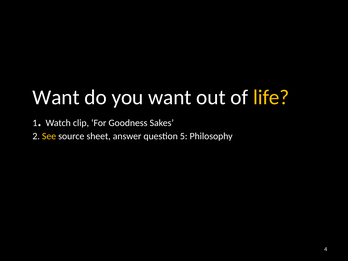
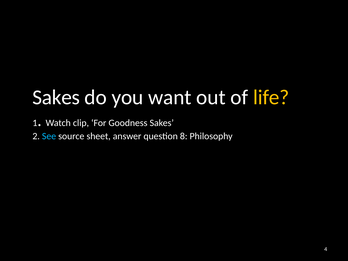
Want: Want -> Sakes (56, 97)
See colour: yellow -> light blue (49, 136)
5: 5 -> 8 (184, 136)
